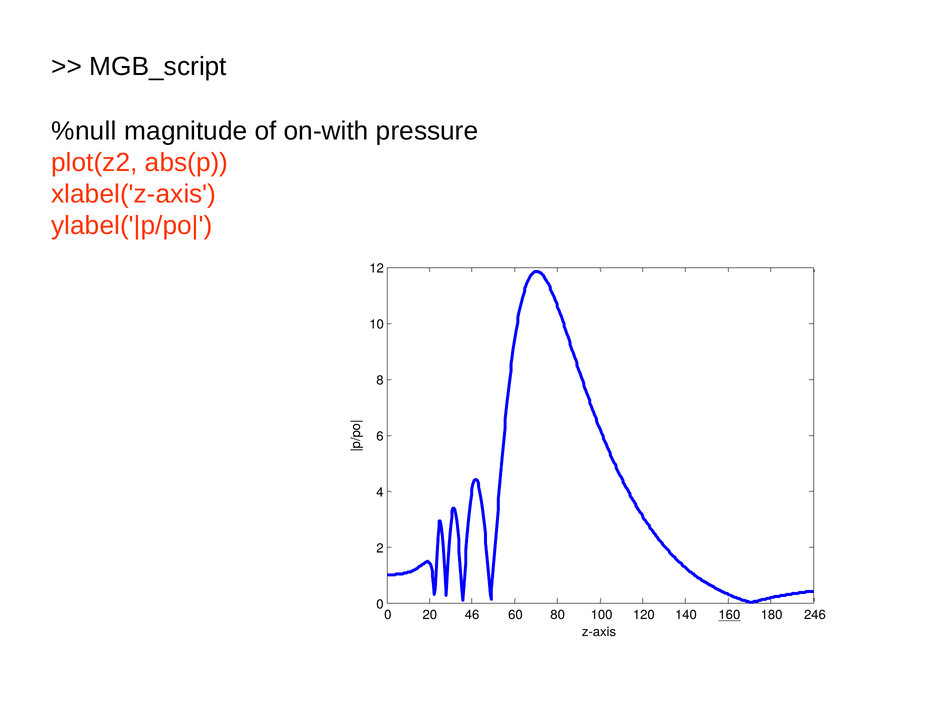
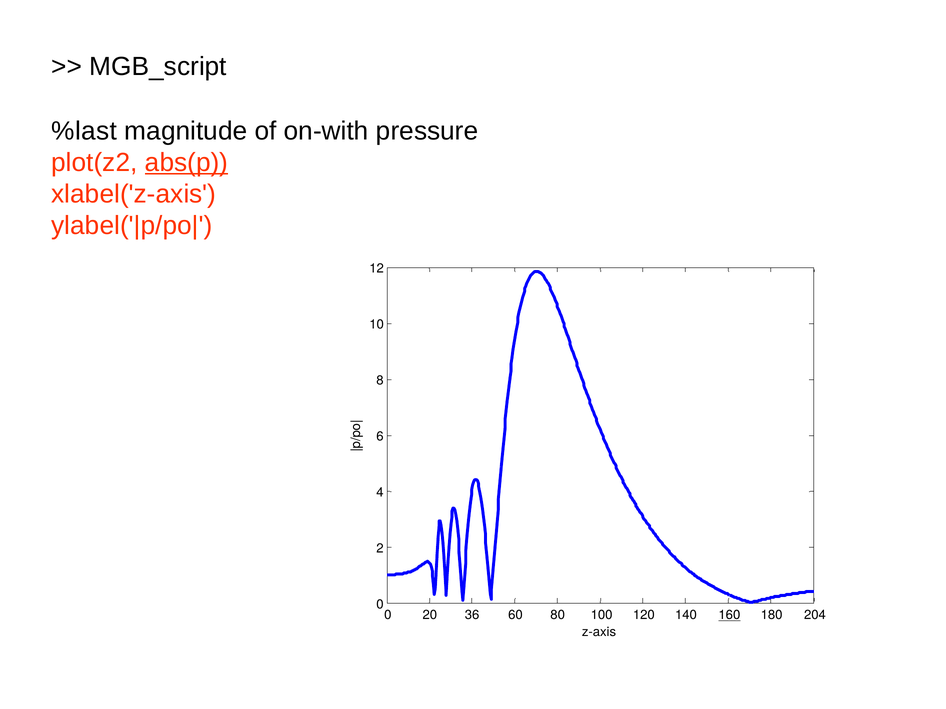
%null: %null -> %last (84, 131)
abs(p underline: none -> present (187, 162)
46: 46 -> 36 (472, 615)
246: 246 -> 204 (815, 615)
